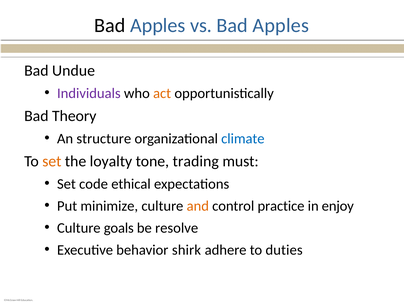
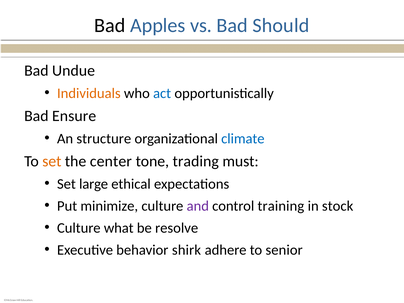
vs Bad Apples: Apples -> Should (281, 26)
Individuals colour: purple -> orange (89, 93)
act colour: orange -> blue (162, 93)
Theory: Theory -> Ensure (74, 116)
loyalty: loyalty -> center (111, 161)
code: code -> large (94, 184)
and colour: orange -> purple (198, 206)
practice: practice -> training (281, 206)
enjoy: enjoy -> stock (338, 206)
goals: goals -> what (119, 228)
duties: duties -> senior (284, 250)
